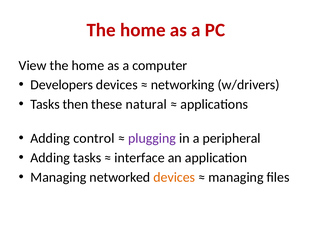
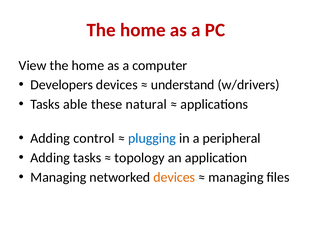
networking: networking -> understand (183, 85)
then: then -> able (75, 104)
plugging colour: purple -> blue (152, 138)
interface: interface -> topology (140, 158)
